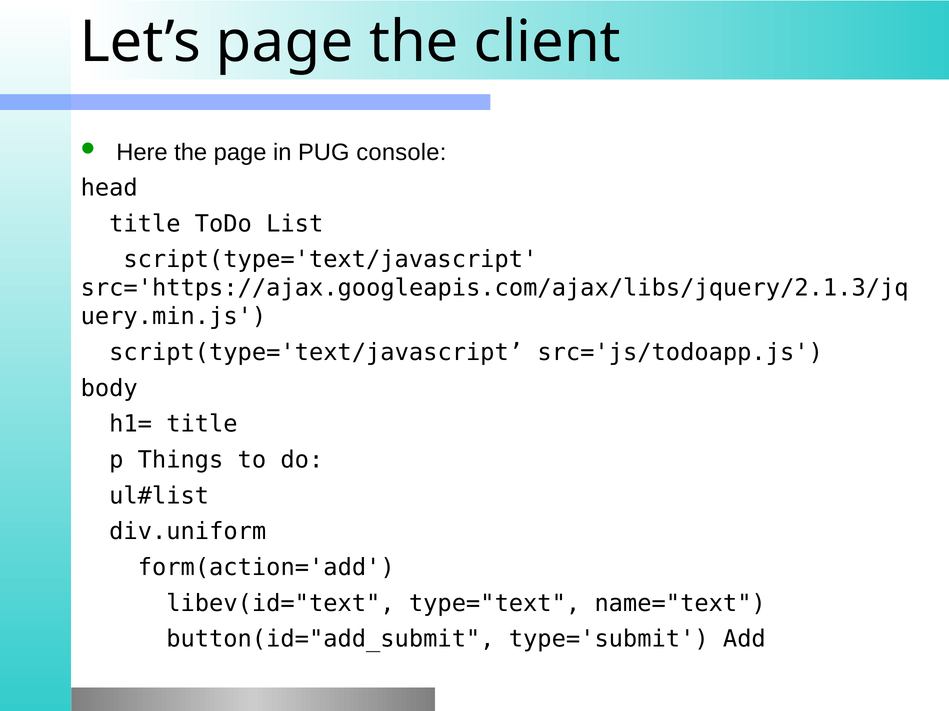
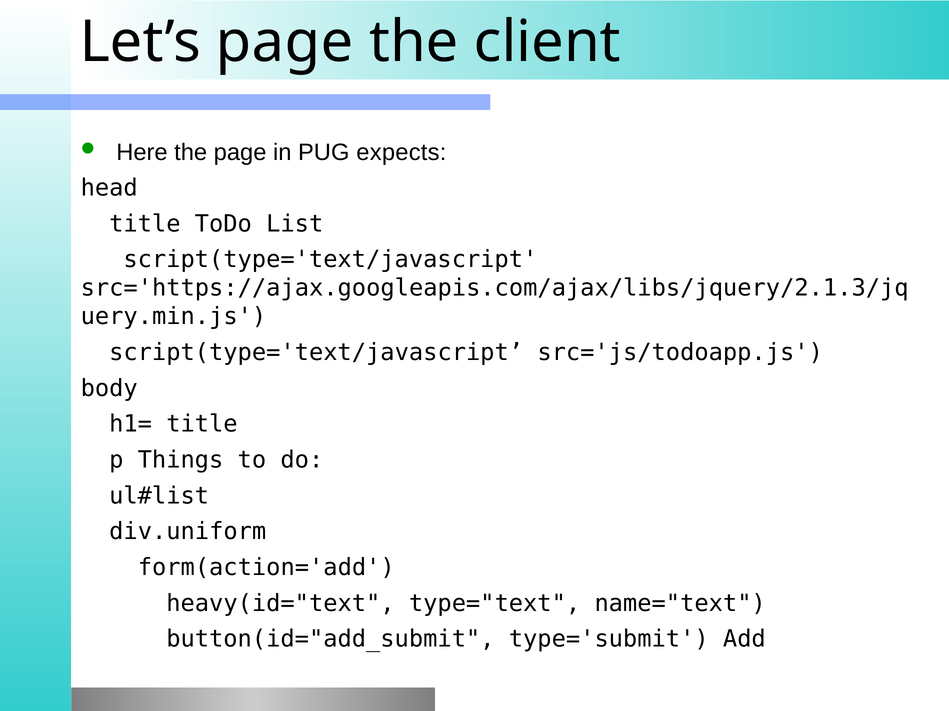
console: console -> expects (401, 152)
libev(id="text: libev(id="text -> heavy(id="text (280, 604)
